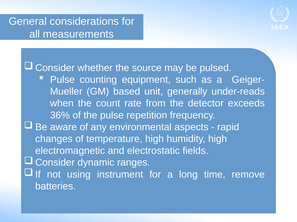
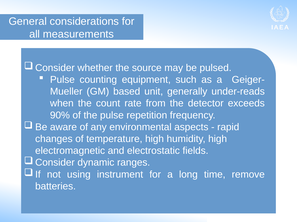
36%: 36% -> 90% (60, 116)
